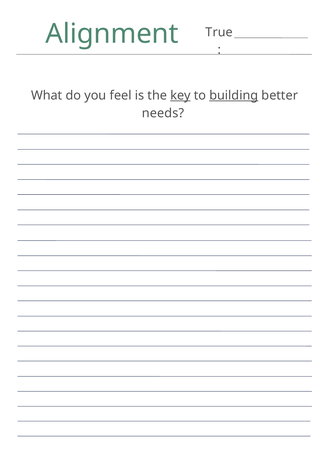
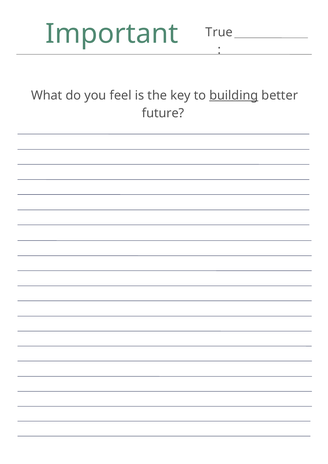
Alignment: Alignment -> Important (112, 34)
key underline: present -> none (180, 96)
needs: needs -> future (163, 113)
